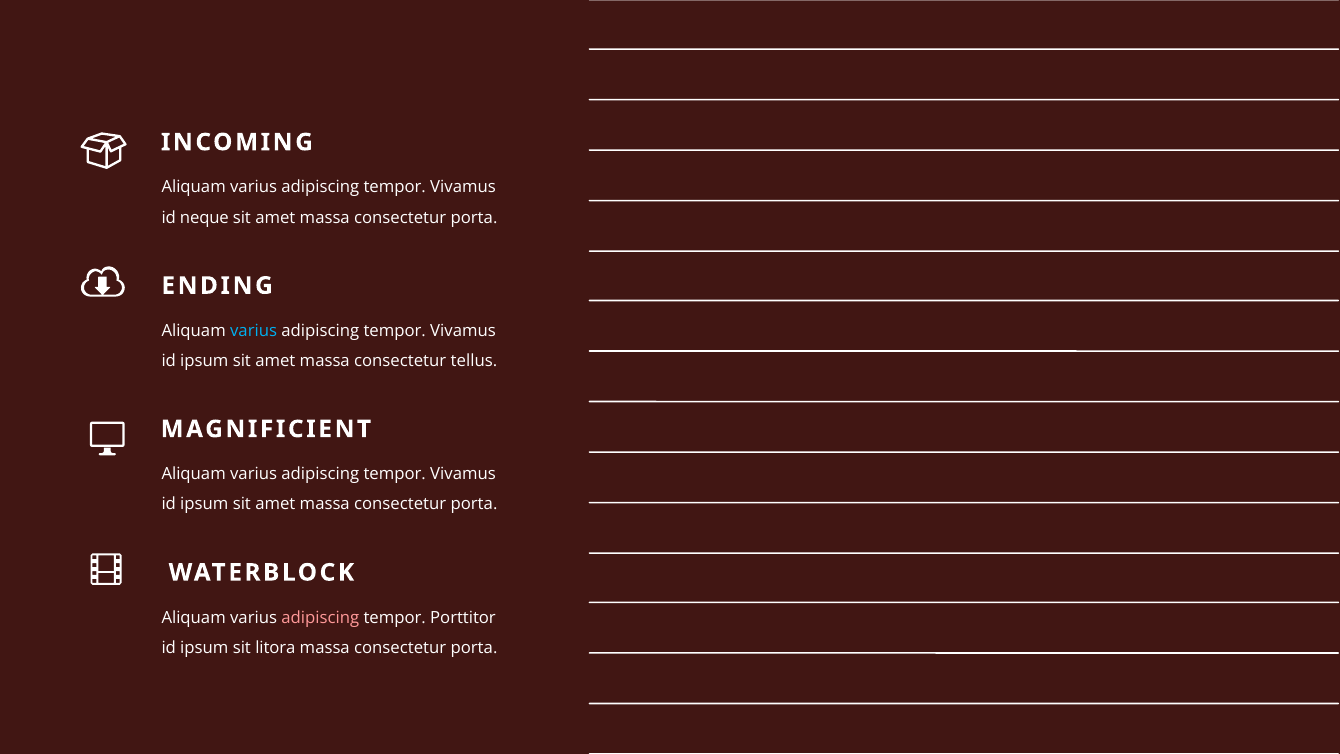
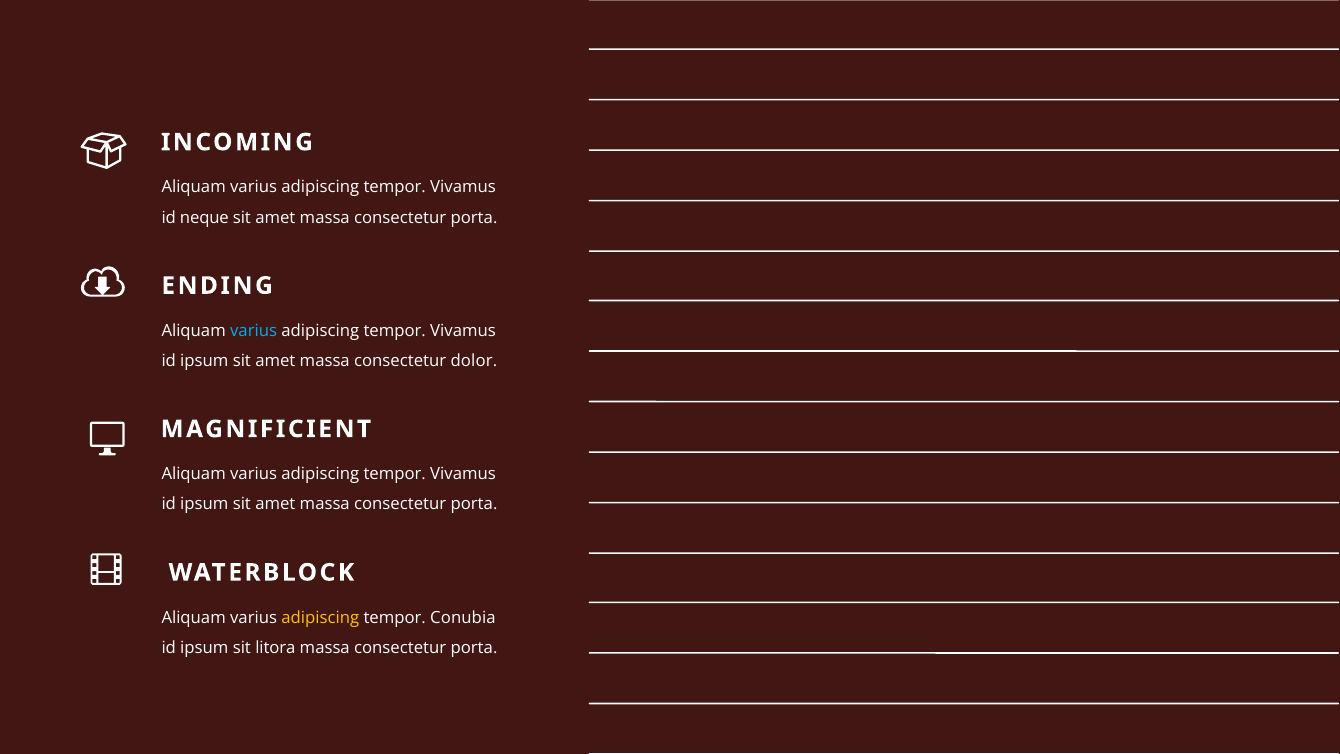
tellus: tellus -> dolor (474, 361)
adipiscing colour: pink -> yellow (320, 617)
Porttitor: Porttitor -> Conubia (463, 617)
